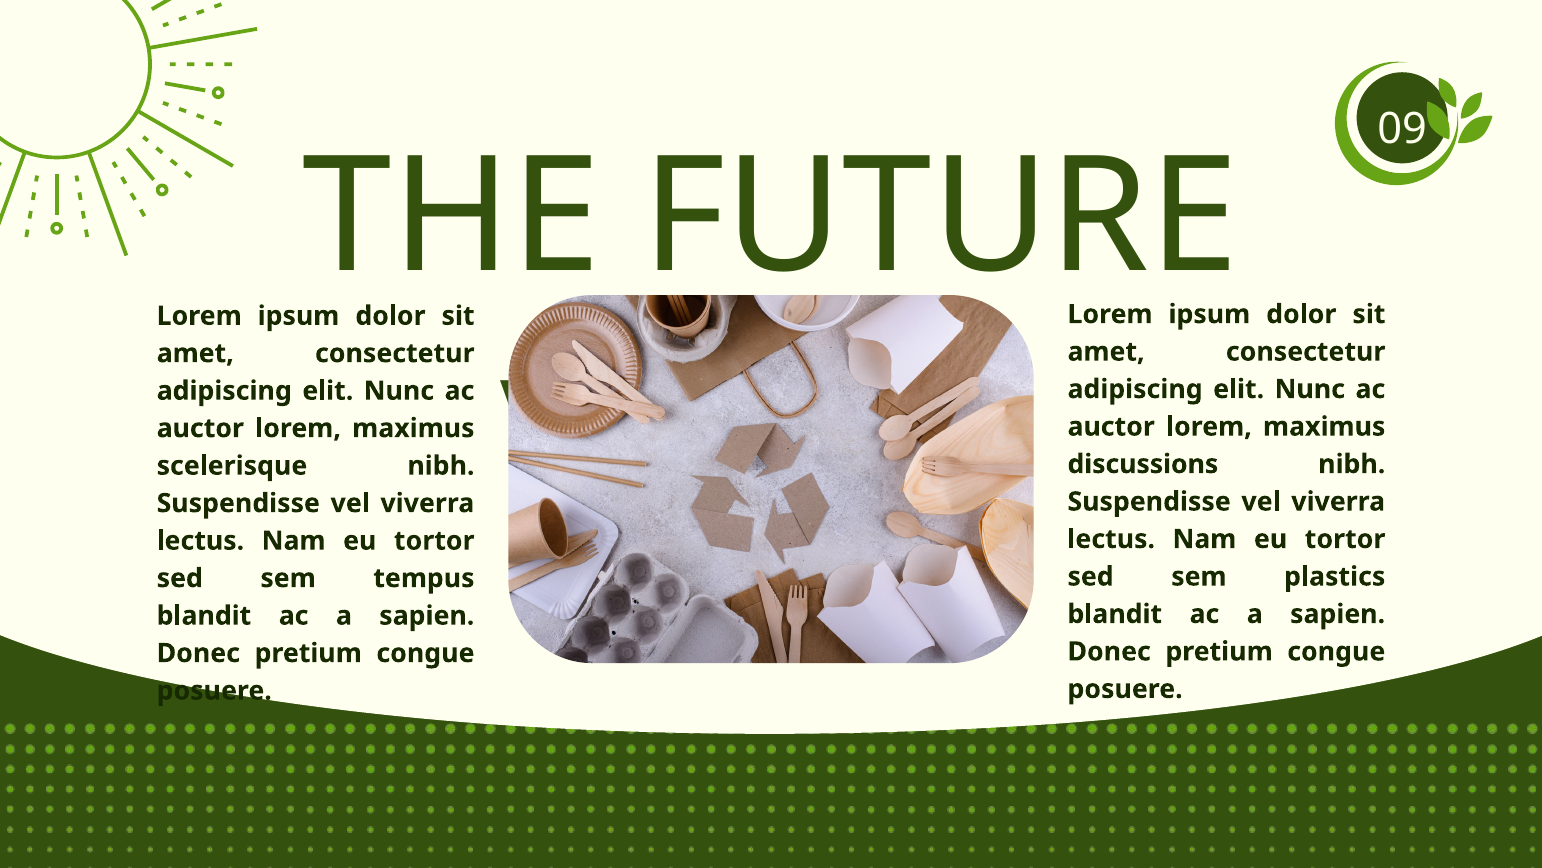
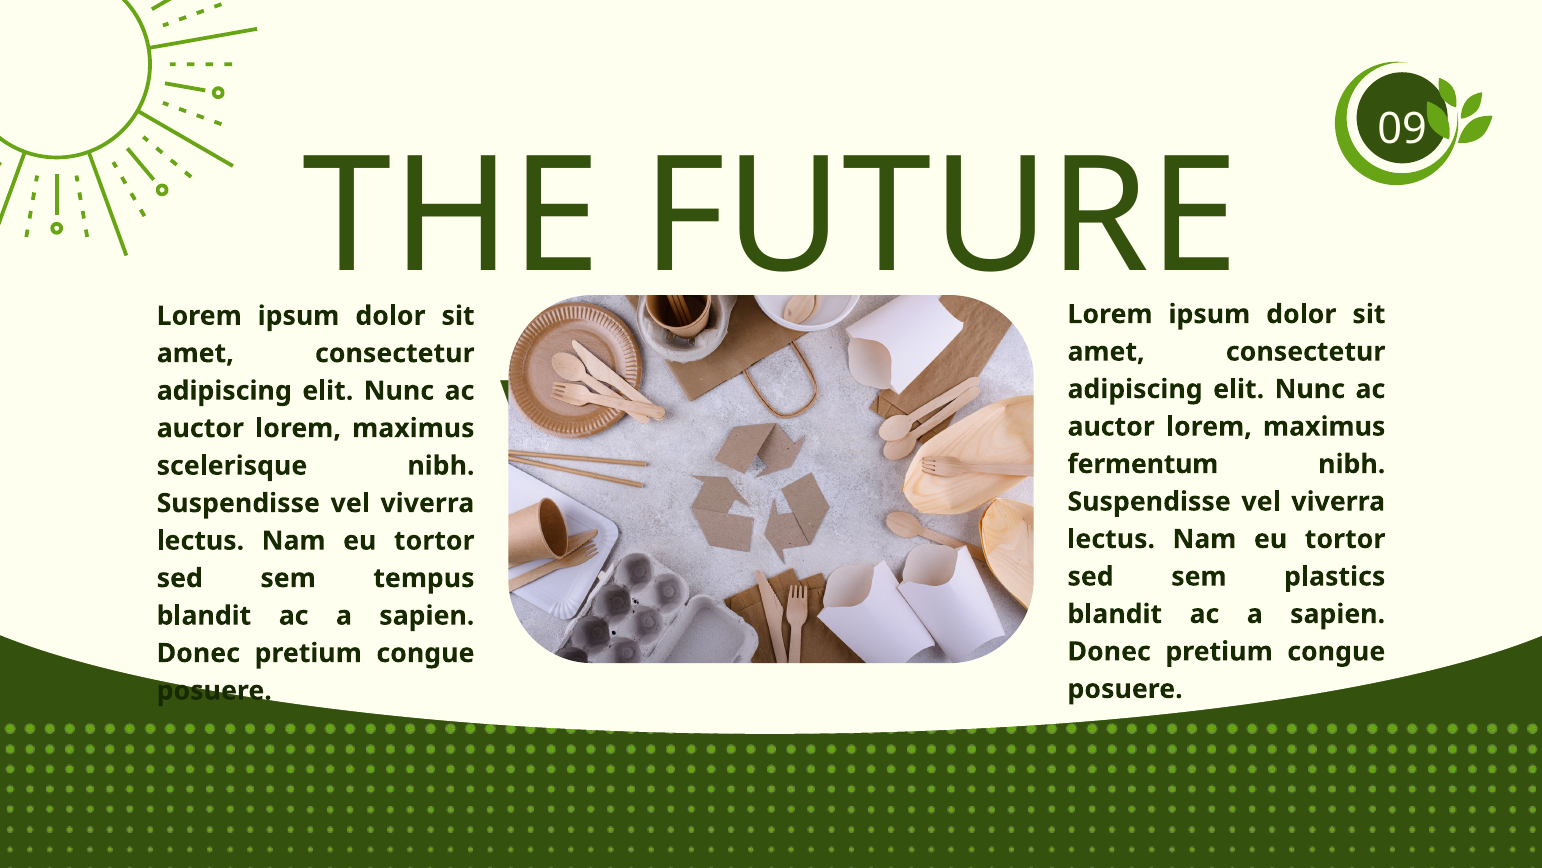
discussions: discussions -> fermentum (1143, 464)
